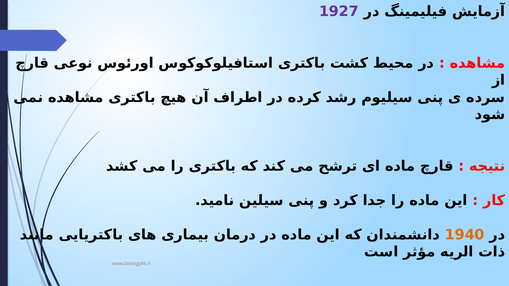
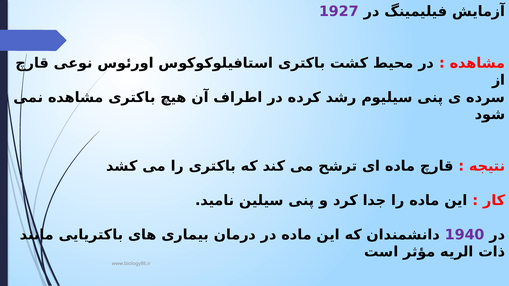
1940 colour: orange -> purple (465, 235)
